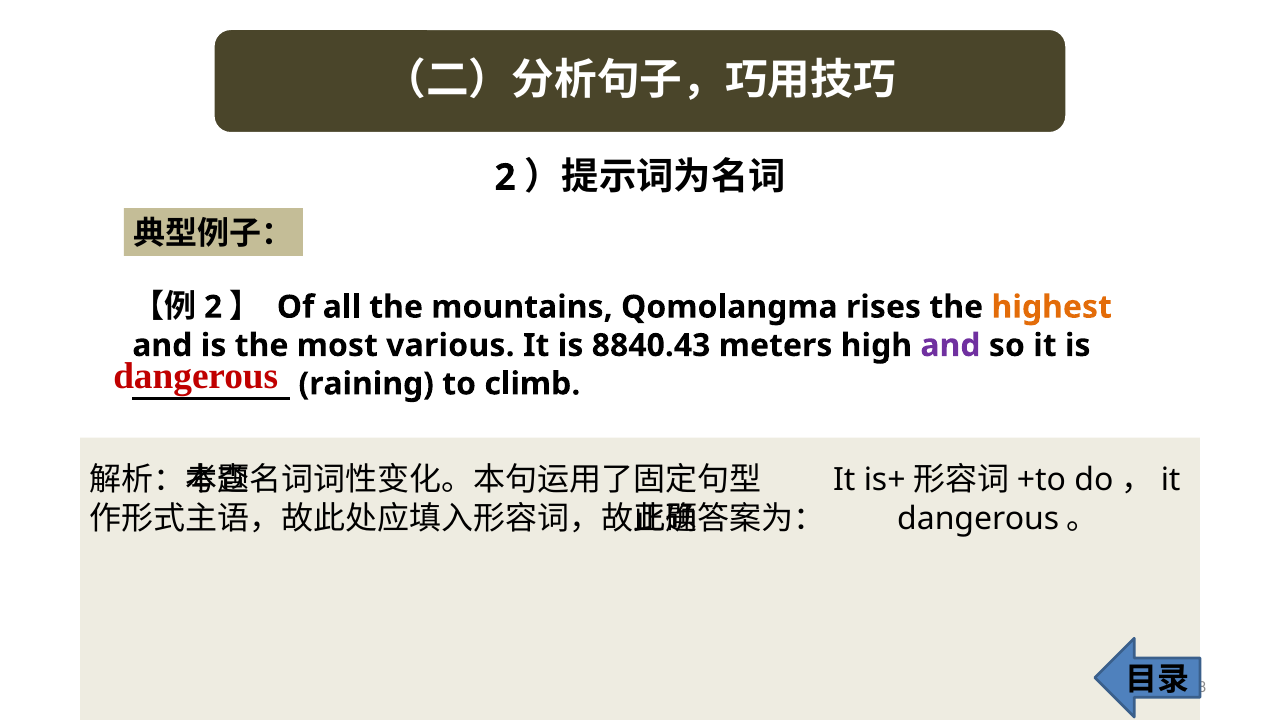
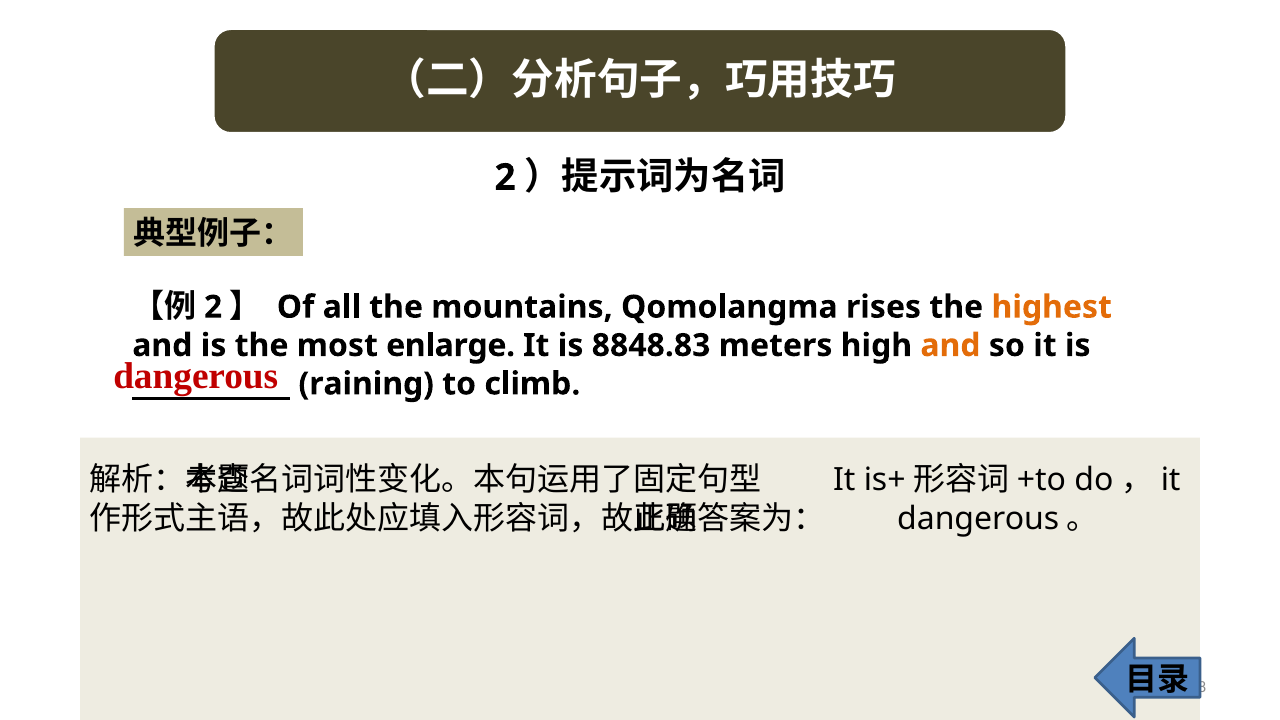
various: various -> enlarge (451, 346)
8840.43: 8840.43 -> 8848.83 (651, 346)
and colour: purple -> orange (950, 346)
